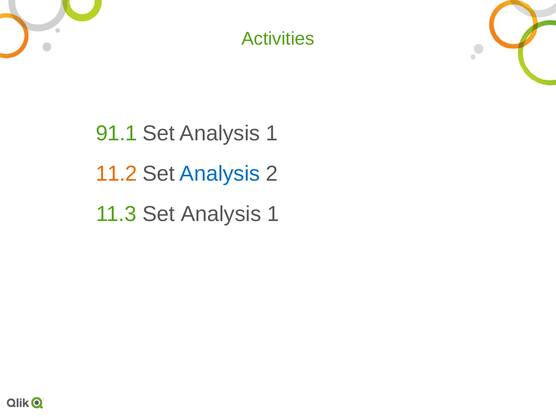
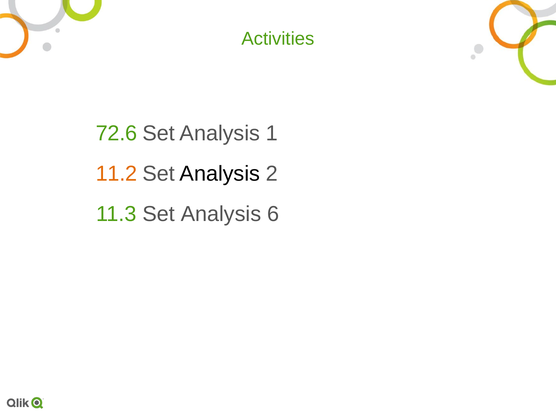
91.1: 91.1 -> 72.6 (116, 133)
Analysis colour: blue -> black (220, 174)
11.3 Set Analysis 1: 1 -> 6 (273, 214)
